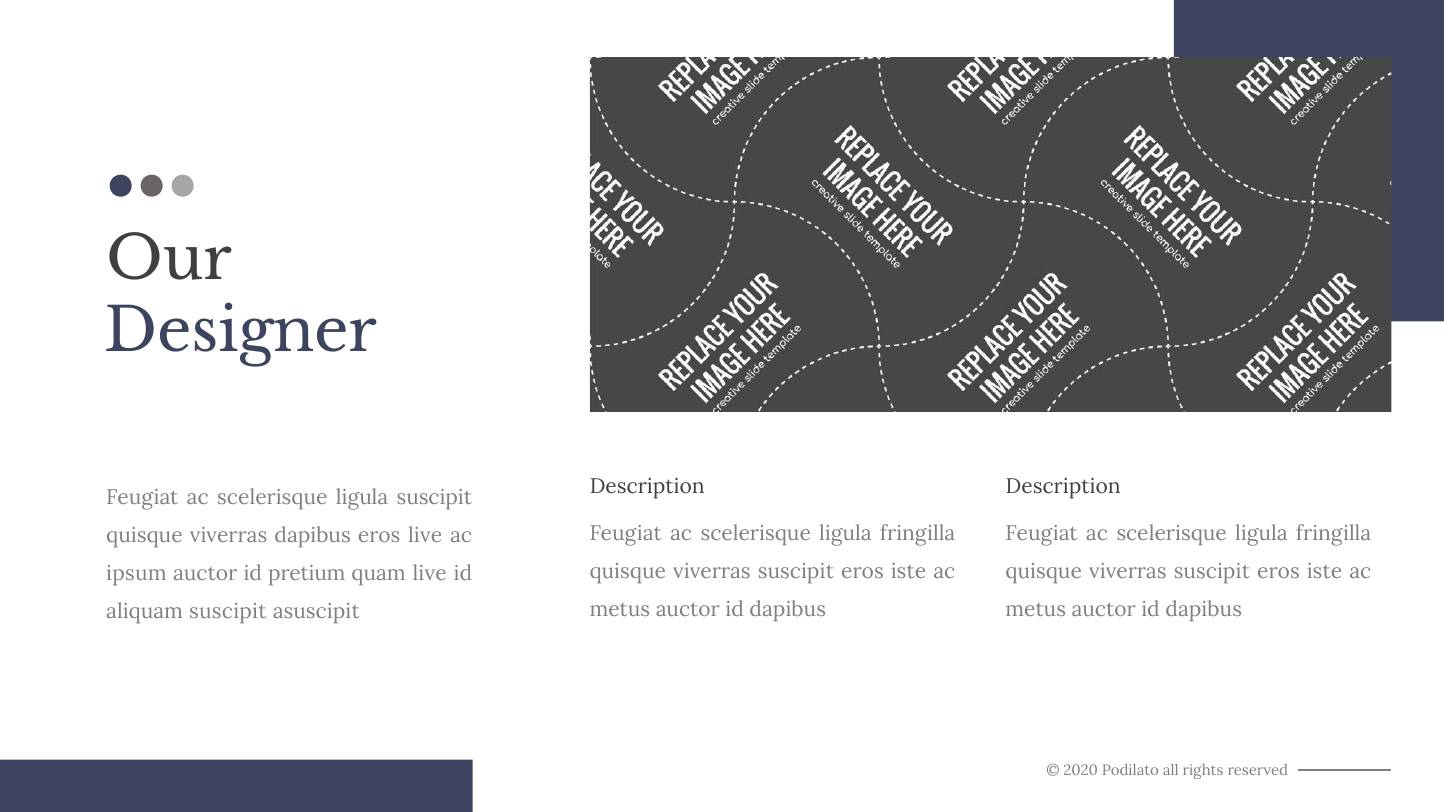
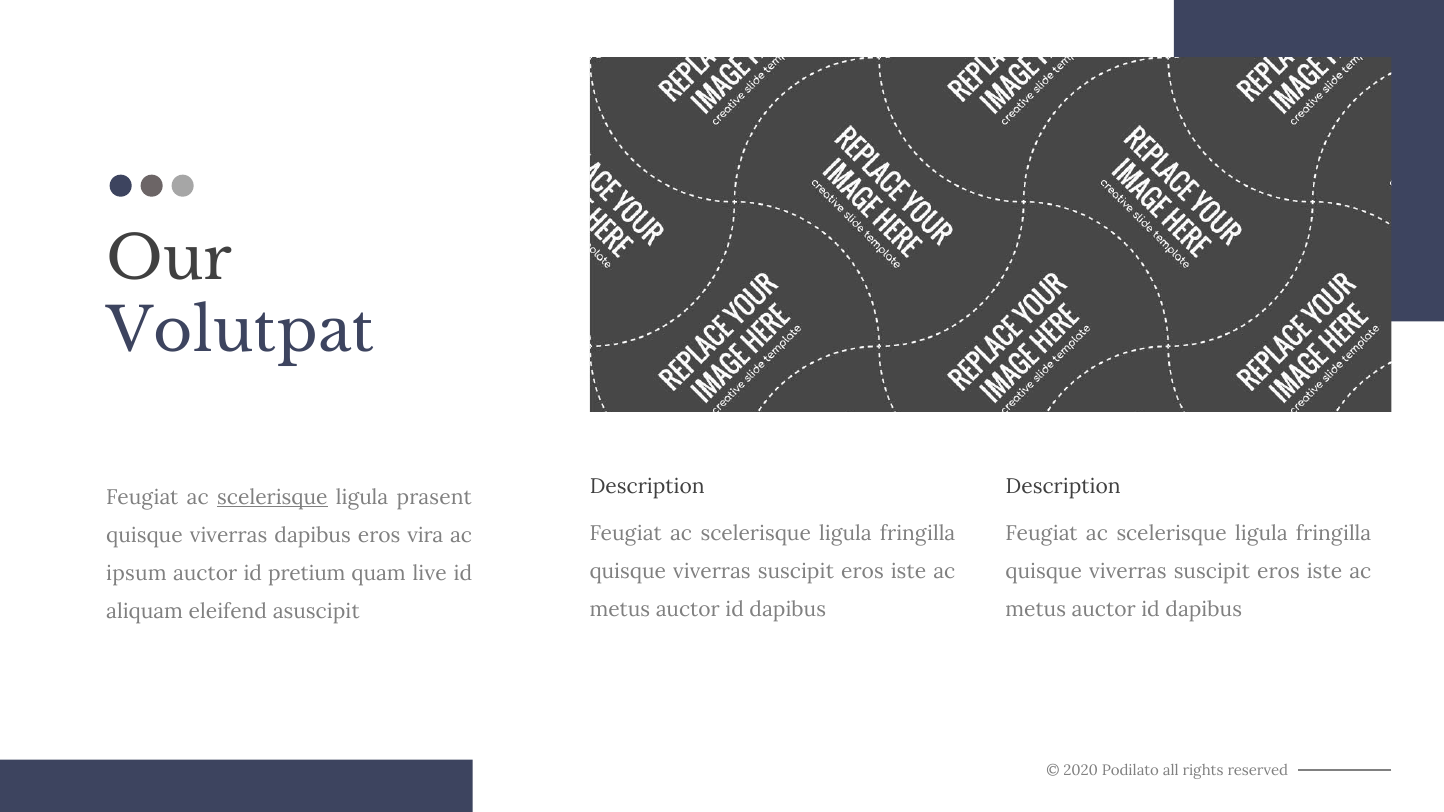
Designer: Designer -> Volutpat (240, 332)
scelerisque underline: none -> present (272, 498)
ligula suscipit: suscipit -> prasent (434, 498)
eros live: live -> vira (425, 536)
aliquam suscipit: suscipit -> eleifend (228, 611)
